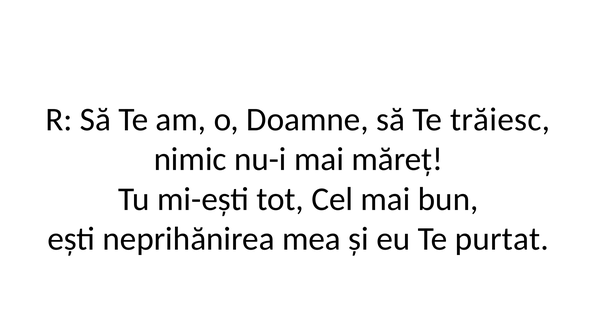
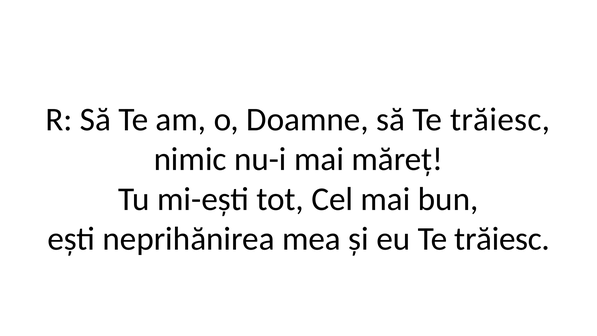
eu Te purtat: purtat -> trăiesc (502, 239)
